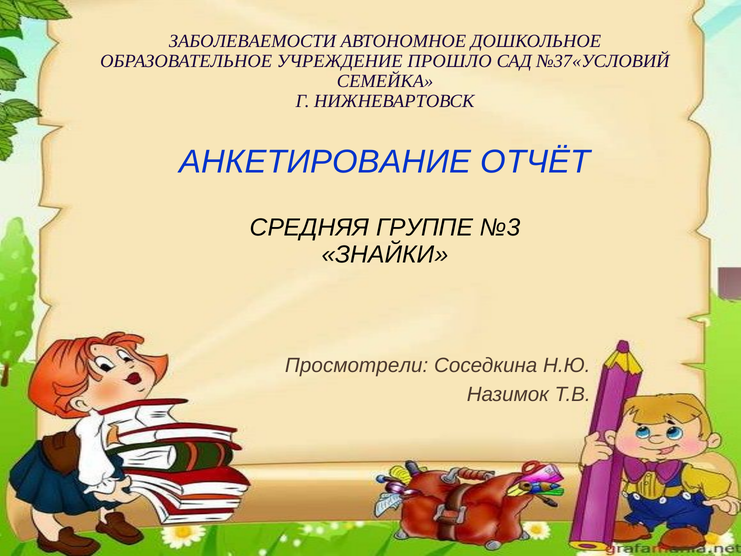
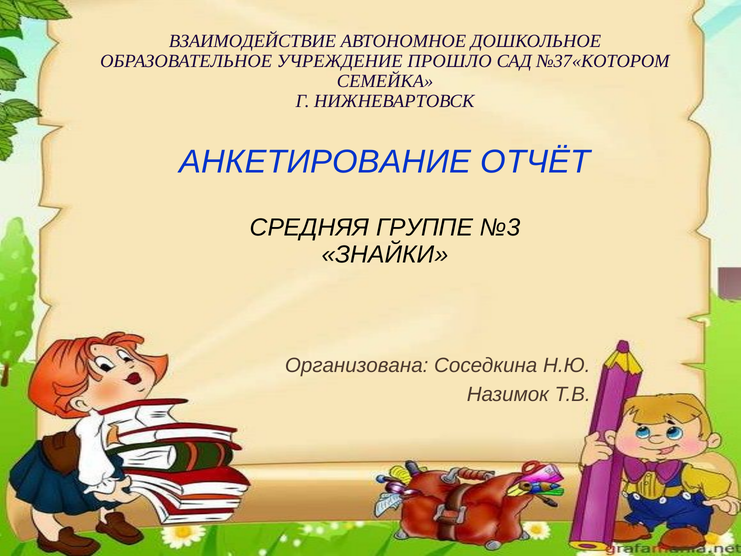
ЗАБОЛЕВАЕМОСТИ: ЗАБОЛЕВАЕМОСТИ -> ВЗАИМОДЕЙСТВИЕ (253, 41)
№37«УСЛОВИЙ: №37«УСЛОВИЙ -> №37«КОТОРОМ (603, 61)
Просмотрели: Просмотрели -> Организована (357, 365)
